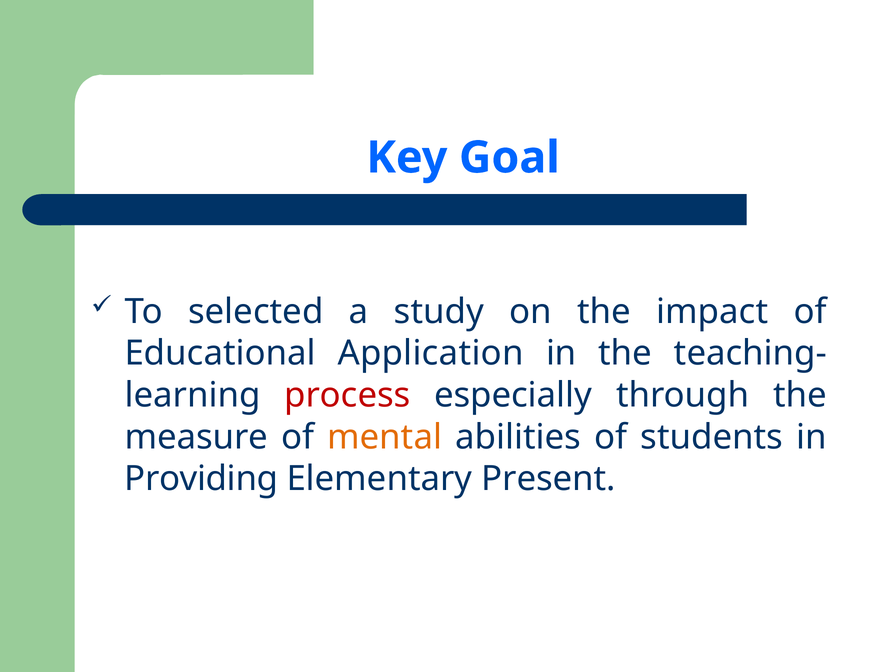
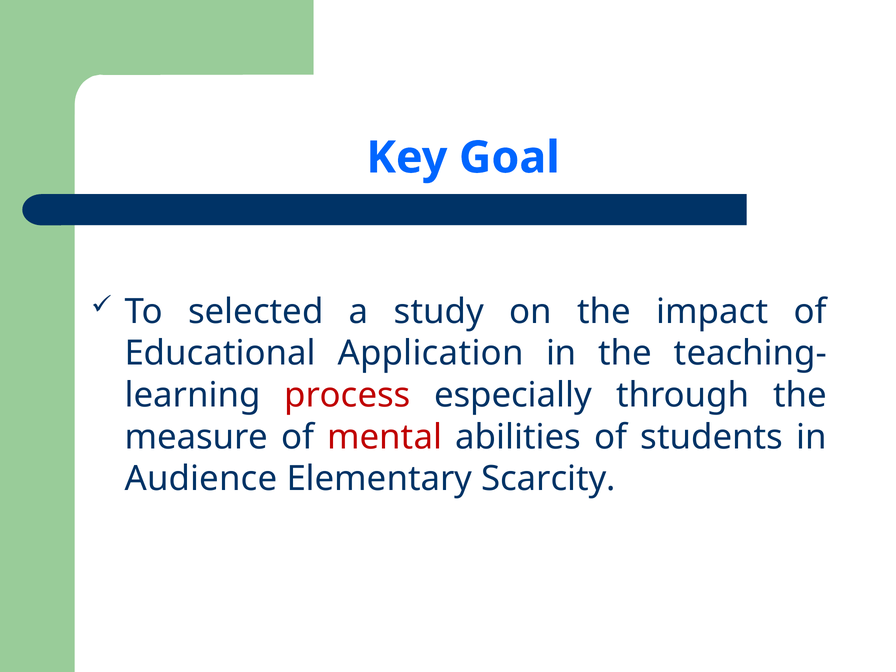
mental colour: orange -> red (385, 437)
Providing: Providing -> Audience (201, 479)
Present: Present -> Scarcity (548, 479)
